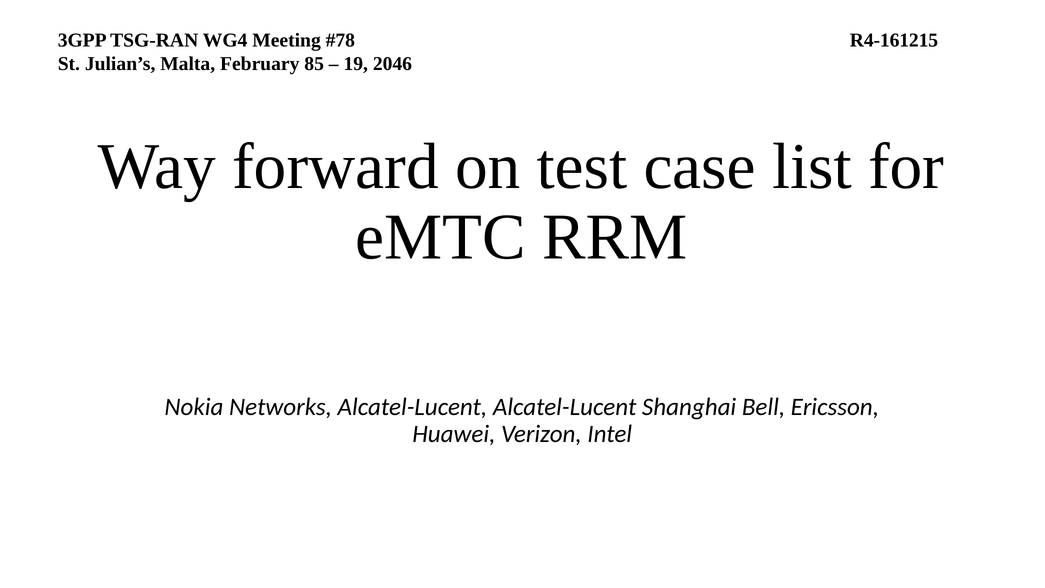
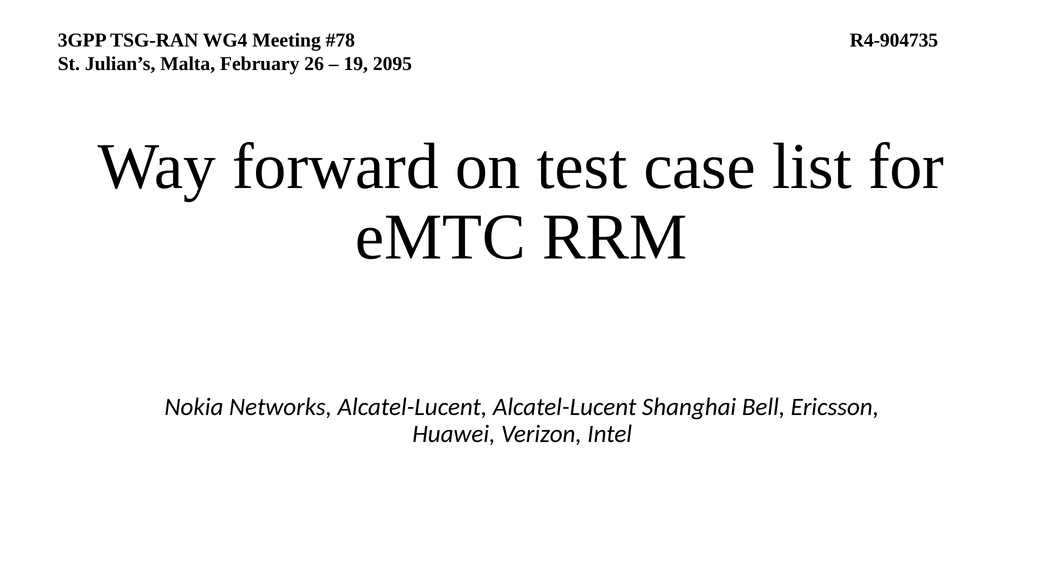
R4-161215: R4-161215 -> R4-904735 (894, 40)
85: 85 -> 26 (314, 64)
2046: 2046 -> 2095 (392, 64)
